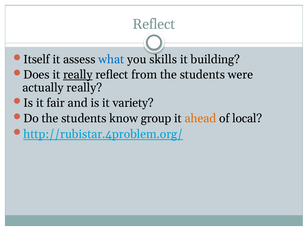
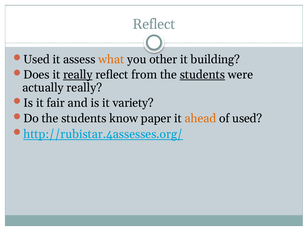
Itself: Itself -> Used (37, 59)
what colour: blue -> orange (111, 59)
skills: skills -> other (163, 59)
students underline: none -> present (202, 75)
group: group -> paper (156, 118)
of local: local -> used (247, 118)
http://rubistar.4problem.org/: http://rubistar.4problem.org/ -> http://rubistar.4assesses.org/ (103, 134)
